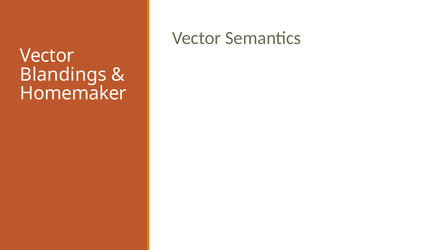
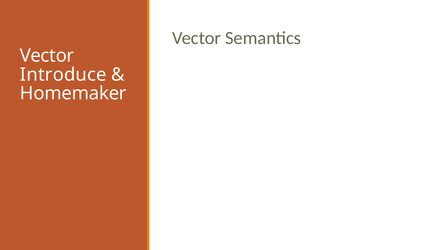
Blandings: Blandings -> Introduce (63, 74)
